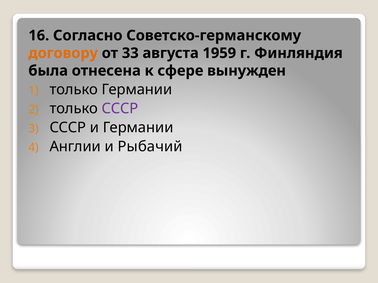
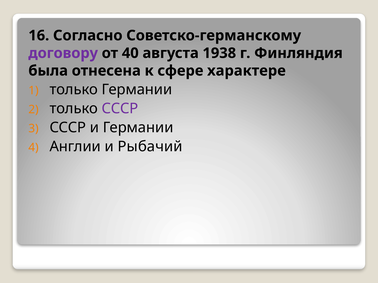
договору colour: orange -> purple (63, 53)
33: 33 -> 40 (130, 53)
1959: 1959 -> 1938 (219, 53)
вынужден: вынужден -> характере (246, 71)
